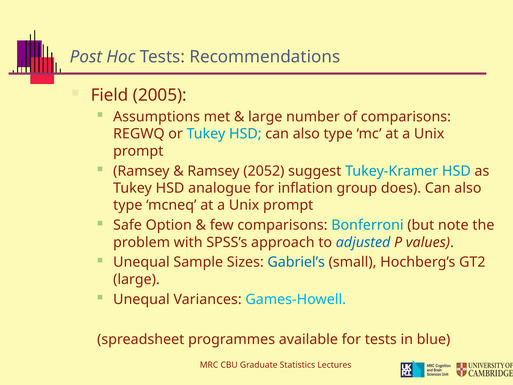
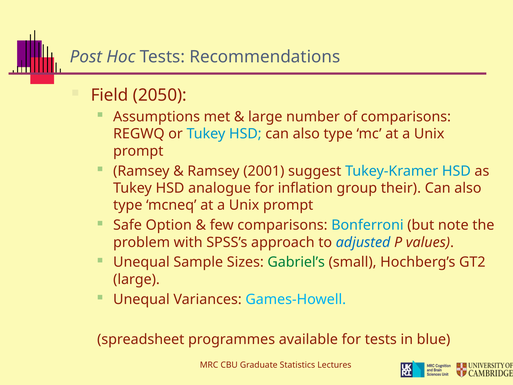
2005: 2005 -> 2050 (160, 95)
2052: 2052 -> 2001 (264, 171)
does: does -> their (401, 188)
Gabriel’s colour: blue -> green (296, 262)
